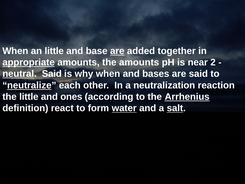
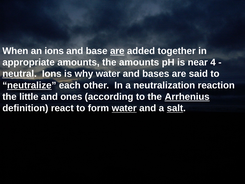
an little: little -> ions (54, 51)
appropriate underline: present -> none (29, 62)
2: 2 -> 4 (213, 62)
neutral Said: Said -> Ions (52, 74)
why when: when -> water (108, 74)
